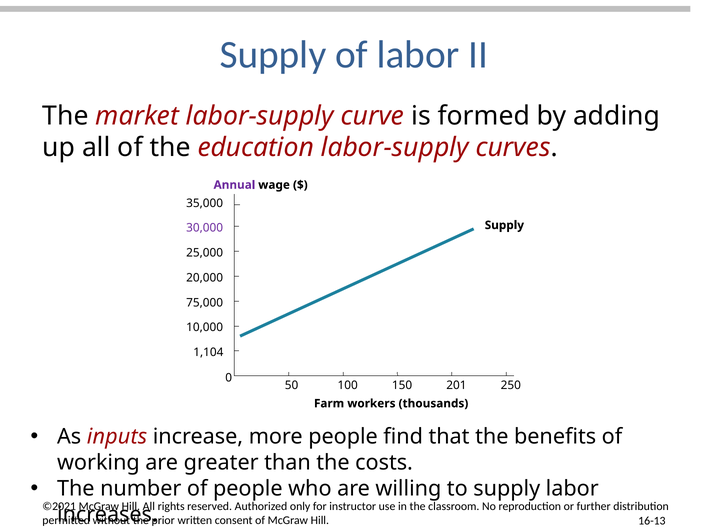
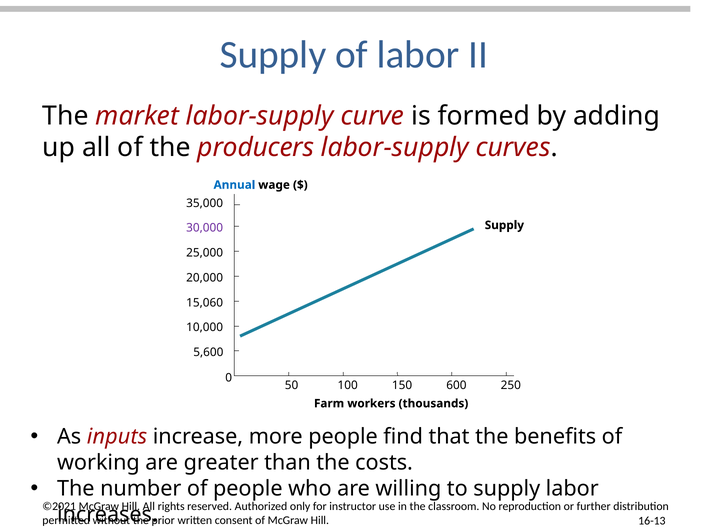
education: education -> producers (256, 148)
Annual colour: purple -> blue (234, 185)
75,000: 75,000 -> 15,060 (205, 303)
1,104: 1,104 -> 5,600 (208, 352)
201: 201 -> 600 (456, 385)
